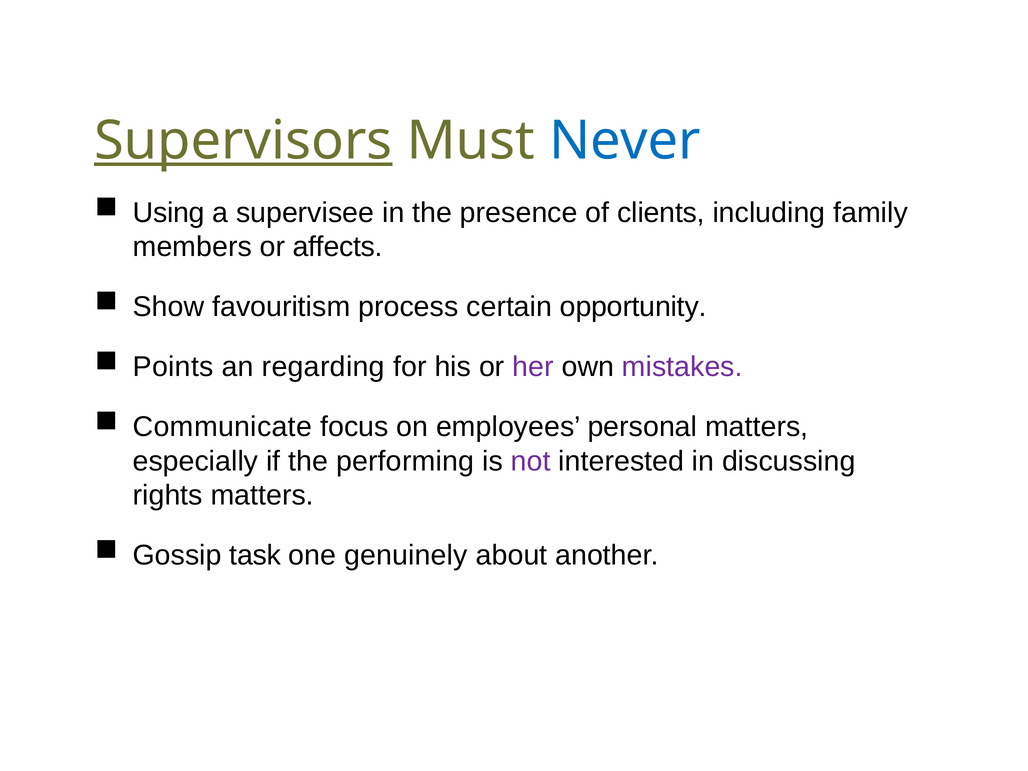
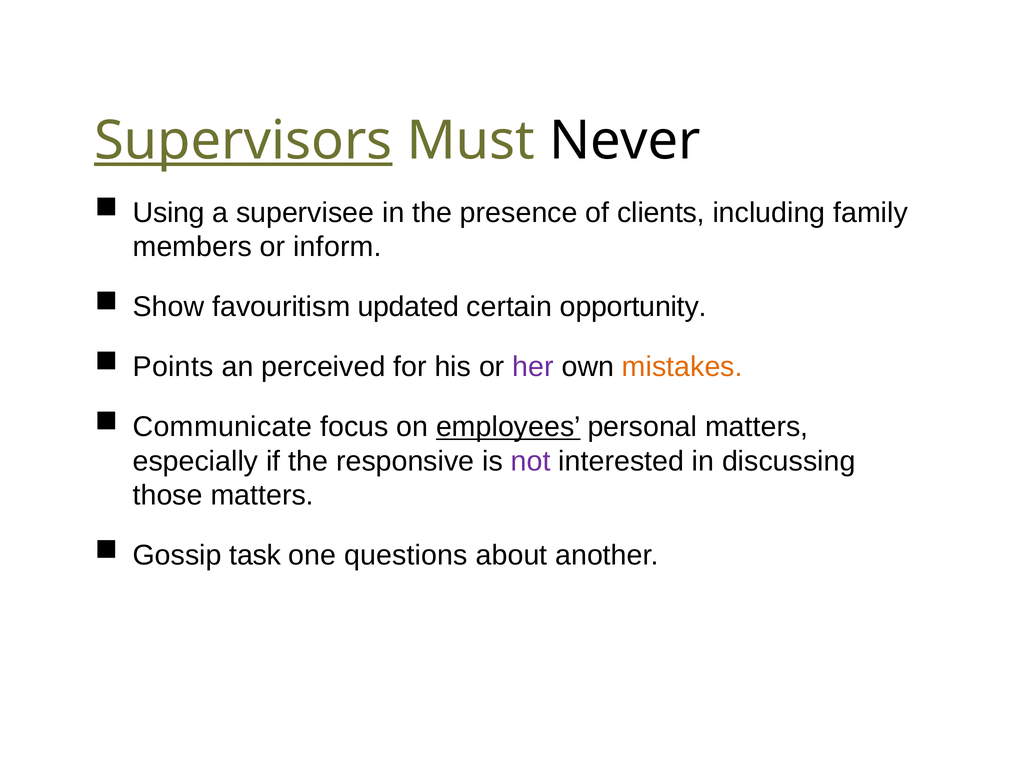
Never colour: blue -> black (625, 141)
affects: affects -> inform (338, 247)
process: process -> updated (408, 307)
regarding: regarding -> perceived (323, 367)
mistakes colour: purple -> orange (682, 367)
employees underline: none -> present (508, 427)
performing: performing -> responsive (405, 461)
rights: rights -> those (168, 495)
genuinely: genuinely -> questions (406, 555)
